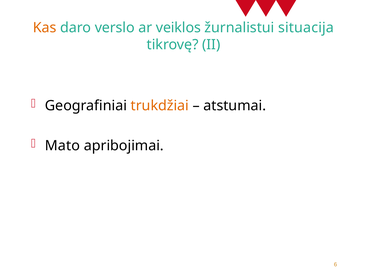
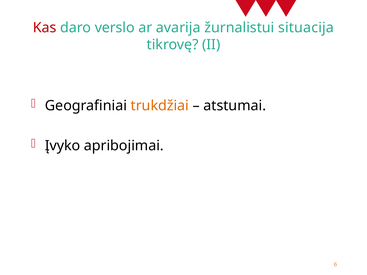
Kas colour: orange -> red (45, 28)
veiklos: veiklos -> avarija (178, 28)
Mato: Mato -> Įvyko (63, 146)
